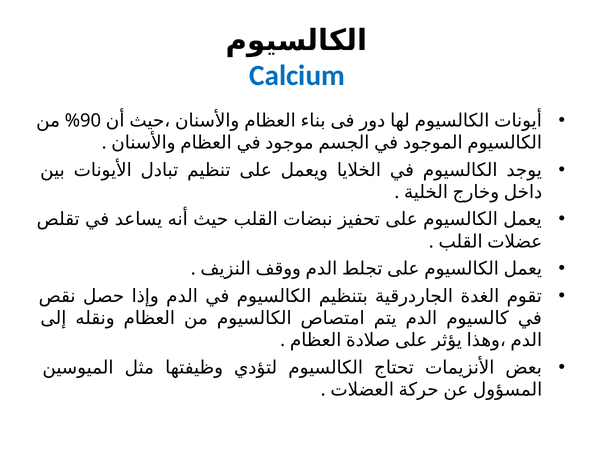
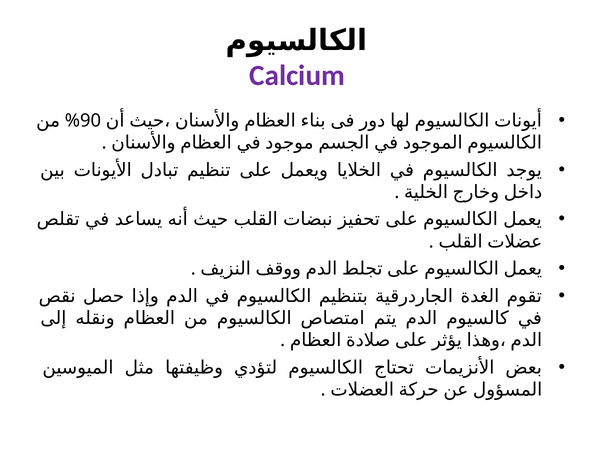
Calcium colour: blue -> purple (297, 76)
